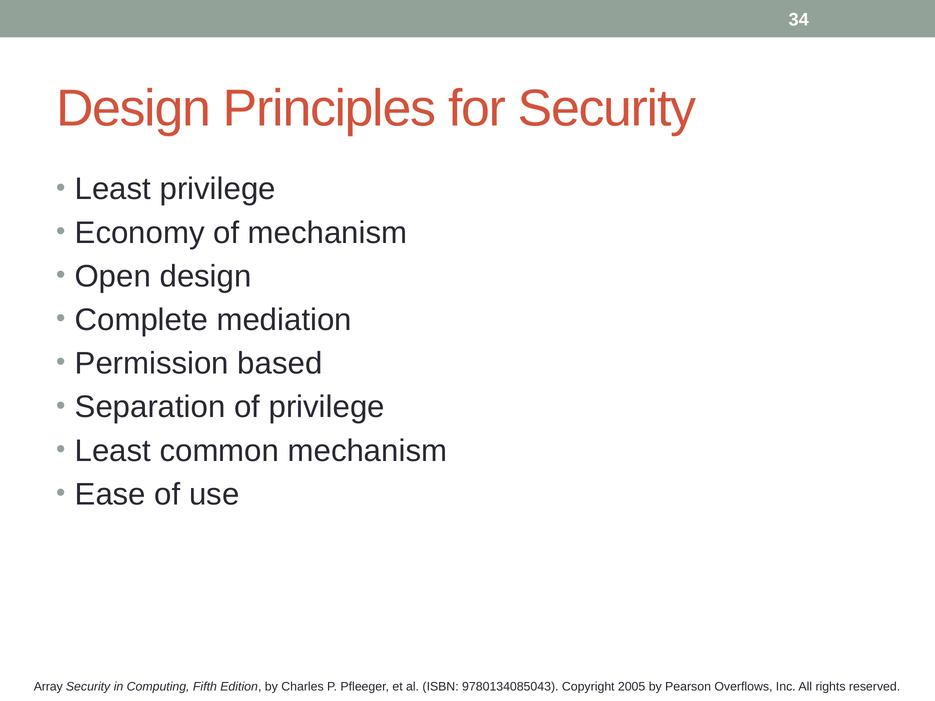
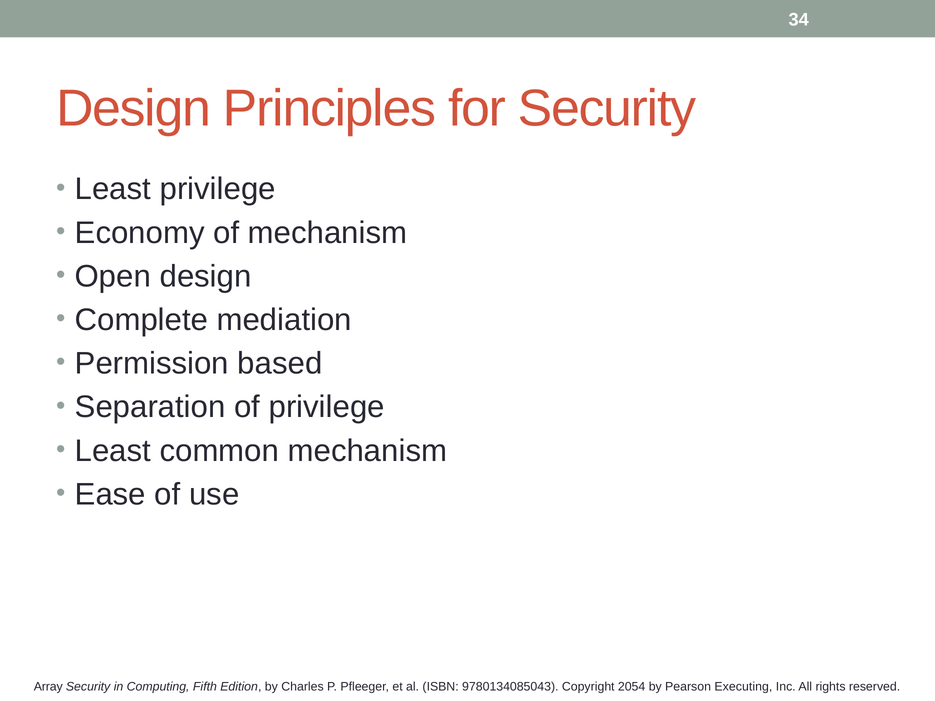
2005: 2005 -> 2054 (632, 687)
Overflows: Overflows -> Executing (743, 687)
